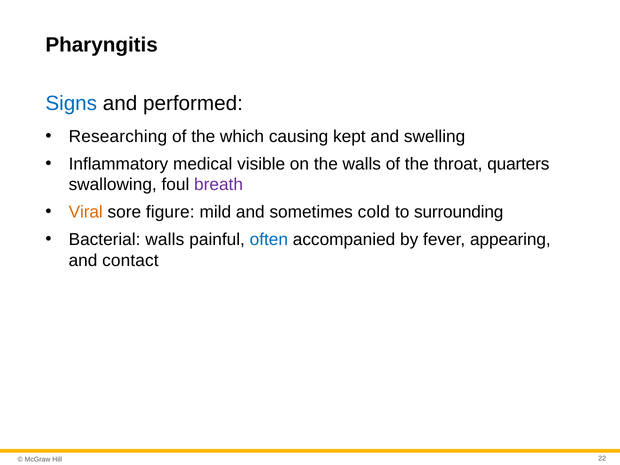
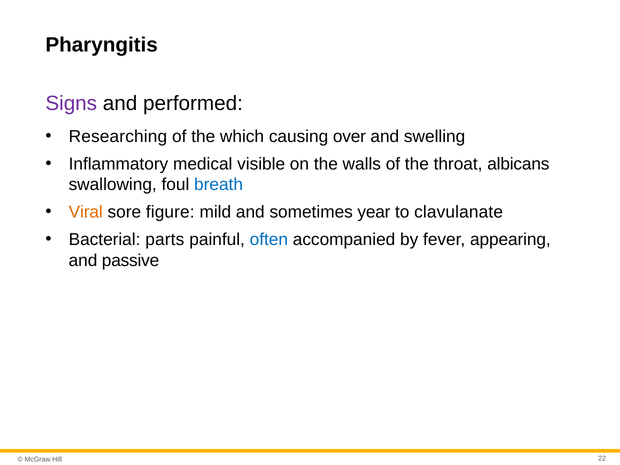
Signs colour: blue -> purple (71, 104)
kept: kept -> over (349, 136)
quarters: quarters -> albicans (518, 164)
breath colour: purple -> blue (219, 185)
cold: cold -> year (374, 212)
surrounding: surrounding -> clavulanate (459, 212)
Bacterial walls: walls -> parts (165, 240)
contact: contact -> passive (131, 260)
